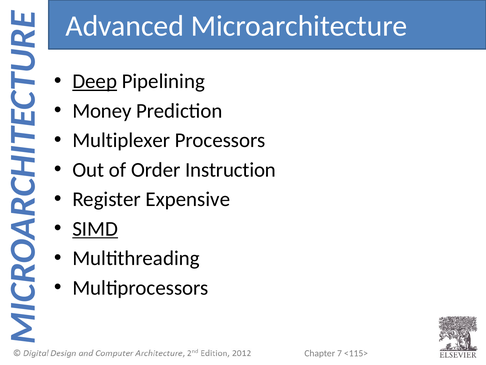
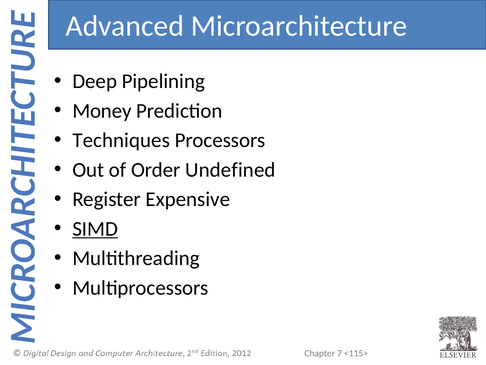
Deep underline: present -> none (95, 81)
Multiplexer: Multiplexer -> Techniques (121, 140)
Instruction: Instruction -> Undefined (230, 170)
